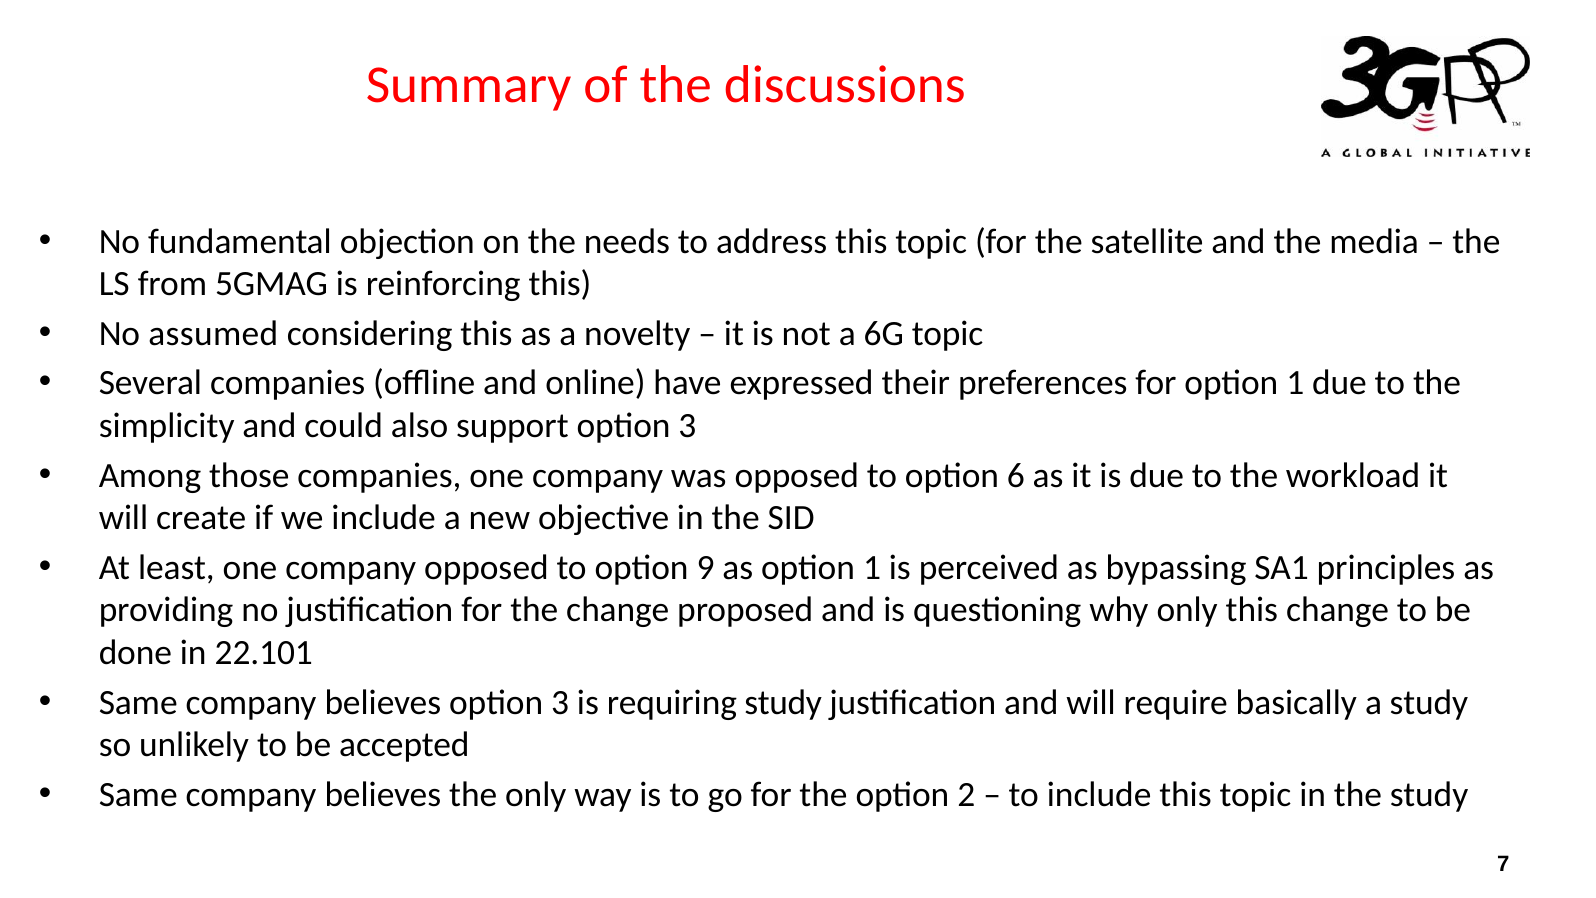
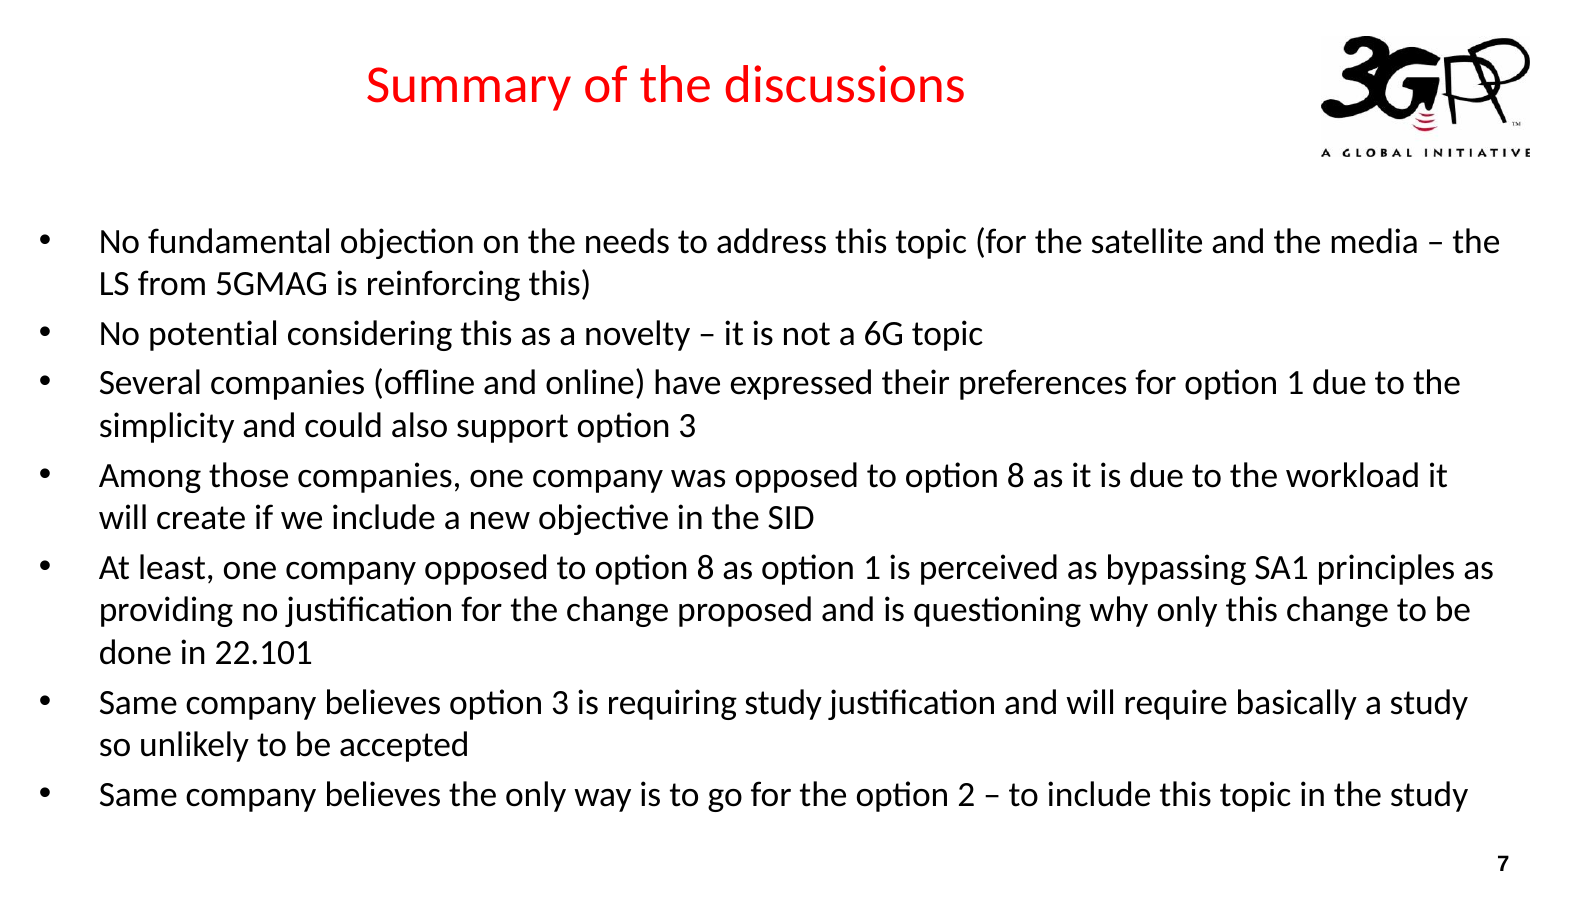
assumed: assumed -> potential (214, 334)
6: 6 -> 8 (1016, 475)
9: 9 -> 8 (706, 568)
